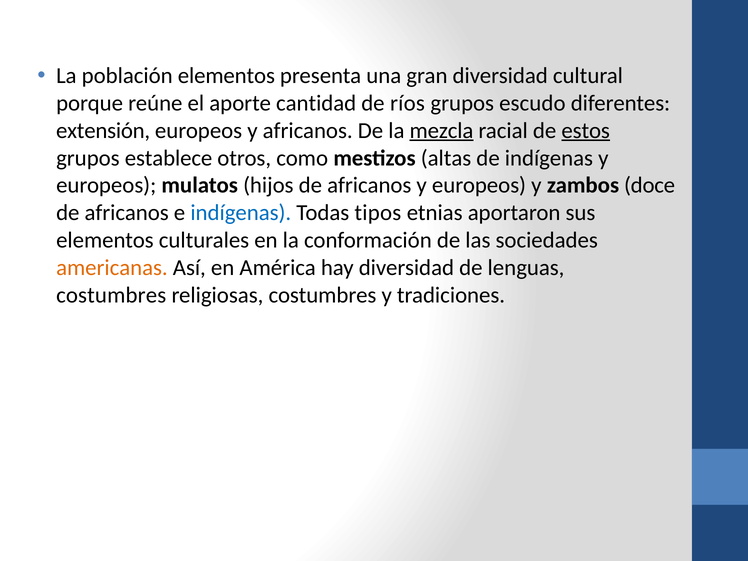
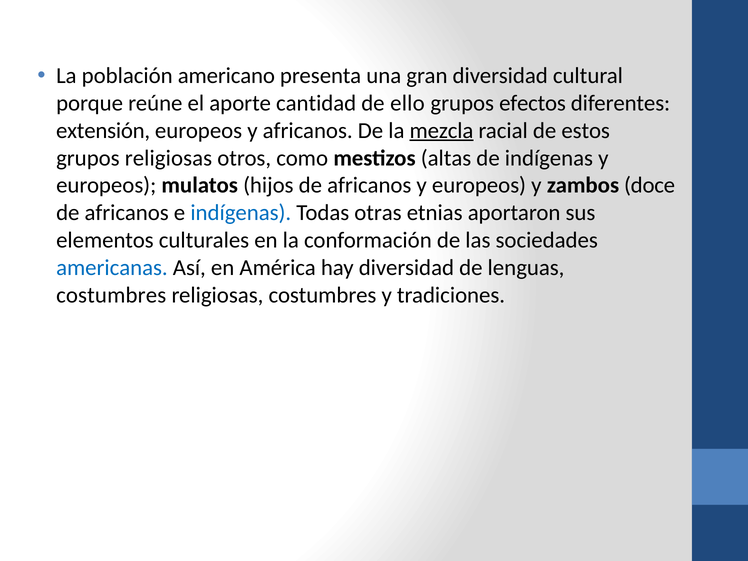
población elementos: elementos -> americano (226, 76)
ríos: ríos -> ello (407, 103)
escudo: escudo -> efectos (532, 103)
estos underline: present -> none (586, 131)
grupos establece: establece -> religiosas (168, 158)
tipos: tipos -> otras (378, 213)
americanas colour: orange -> blue (112, 268)
